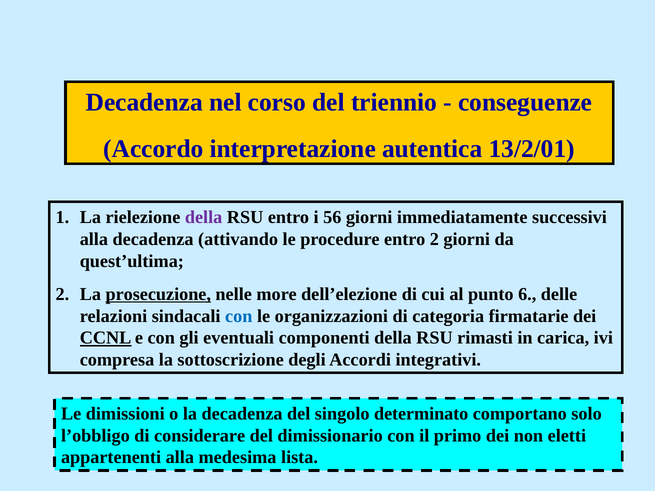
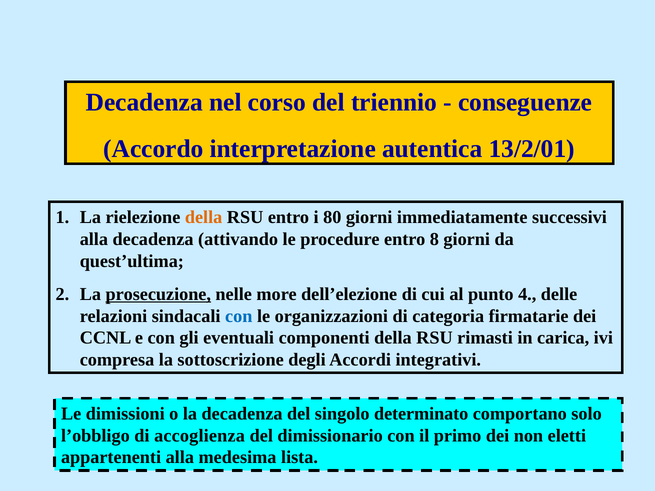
della colour: purple -> orange (204, 217)
56: 56 -> 80 (332, 217)
entro 2: 2 -> 8 (434, 239)
6: 6 -> 4 (527, 294)
CCNL underline: present -> none (106, 338)
considerare: considerare -> accoglienza (200, 436)
